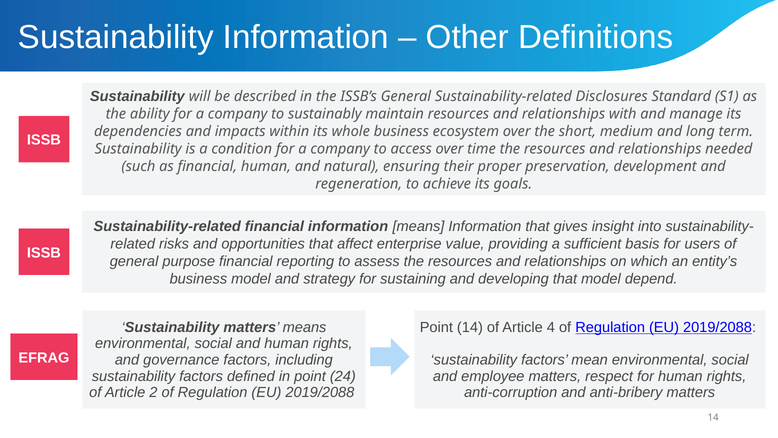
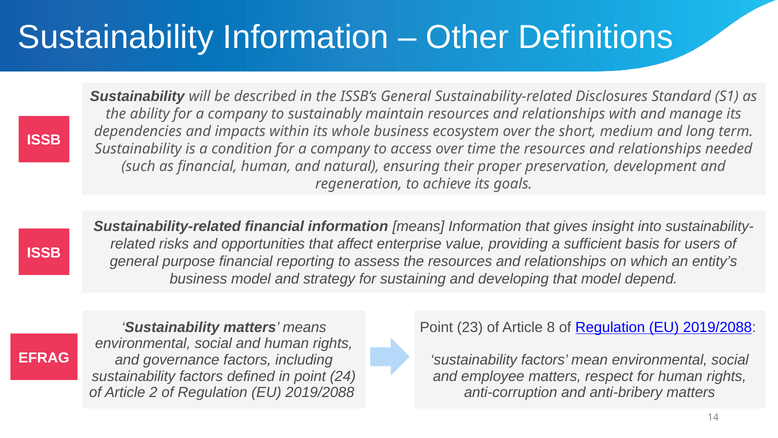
Point 14: 14 -> 23 (470, 327)
4: 4 -> 8 (551, 327)
